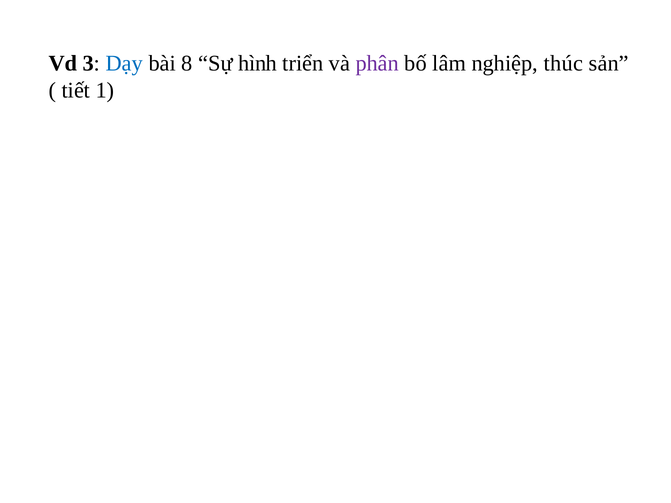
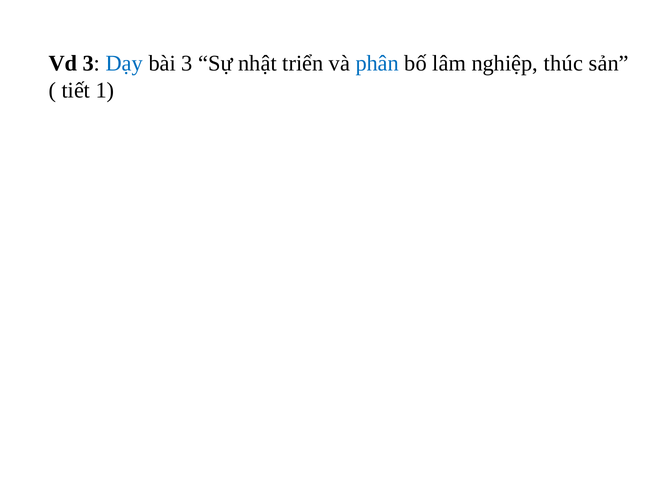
bài 8: 8 -> 3 (187, 63)
hình: hình -> nhật (258, 63)
phân colour: purple -> blue (377, 63)
